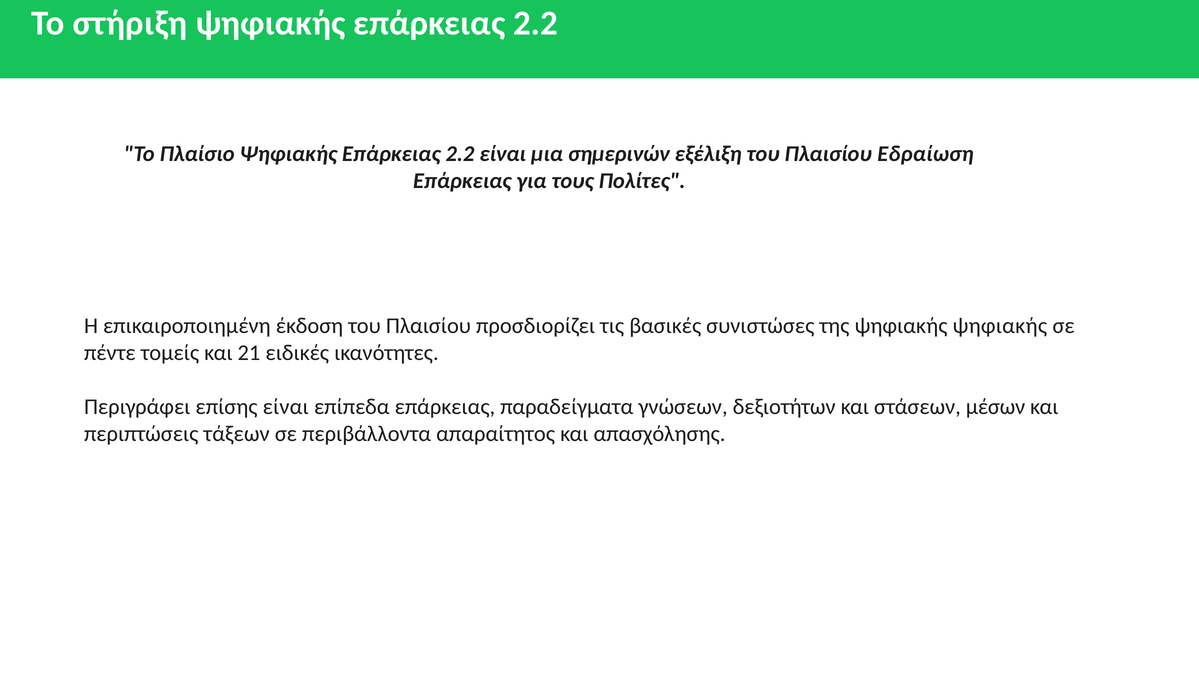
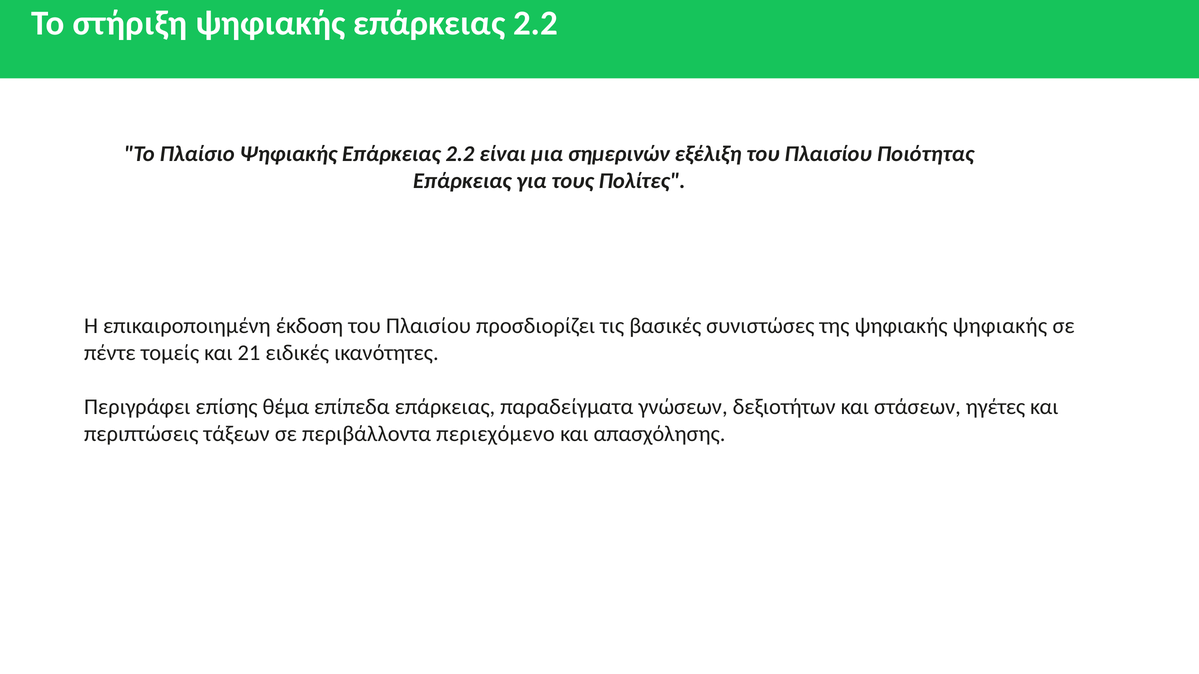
Εδραίωση: Εδραίωση -> Ποιότητας (926, 154)
επίσης είναι: είναι -> θέμα (286, 407)
μέσων: μέσων -> ηγέτες (996, 407)
απαραίτητος: απαραίτητος -> περιεχόμενο (495, 434)
